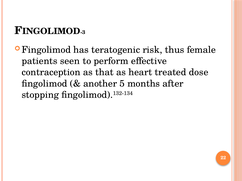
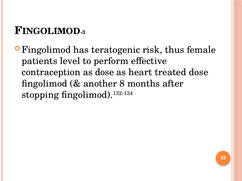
seen: seen -> level (70, 61)
as that: that -> dose (104, 72)
5: 5 -> 8 (122, 84)
